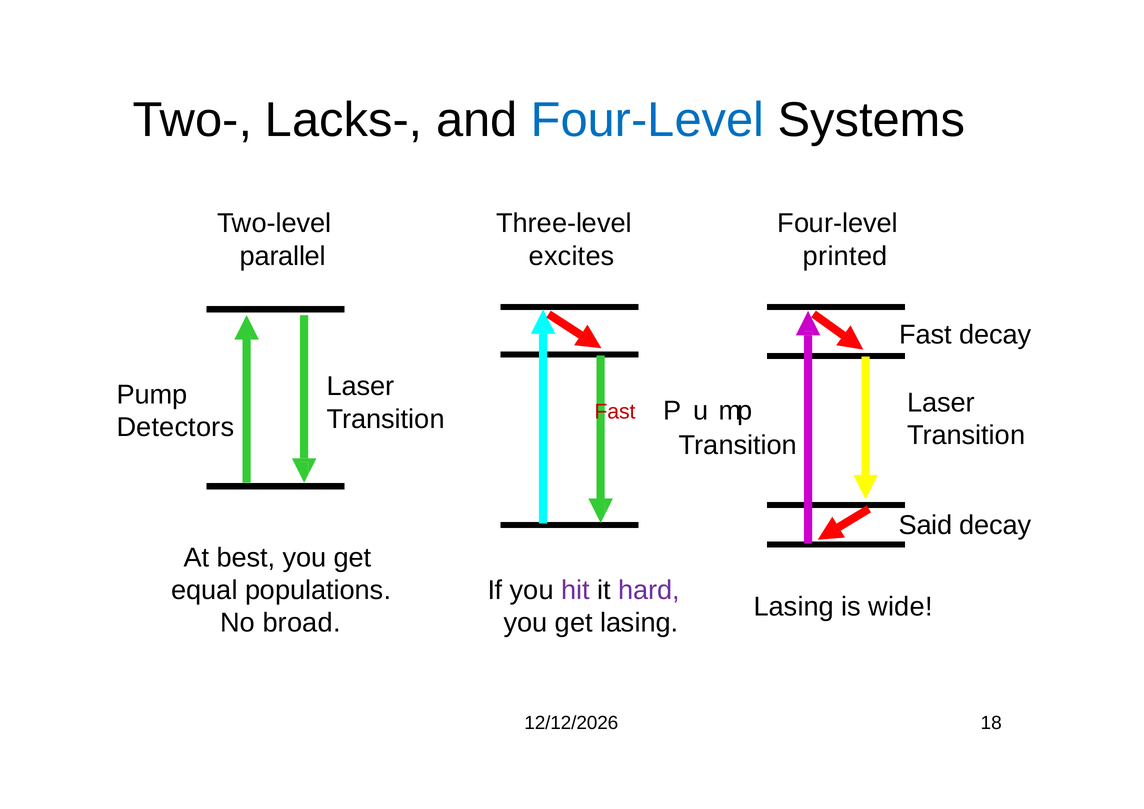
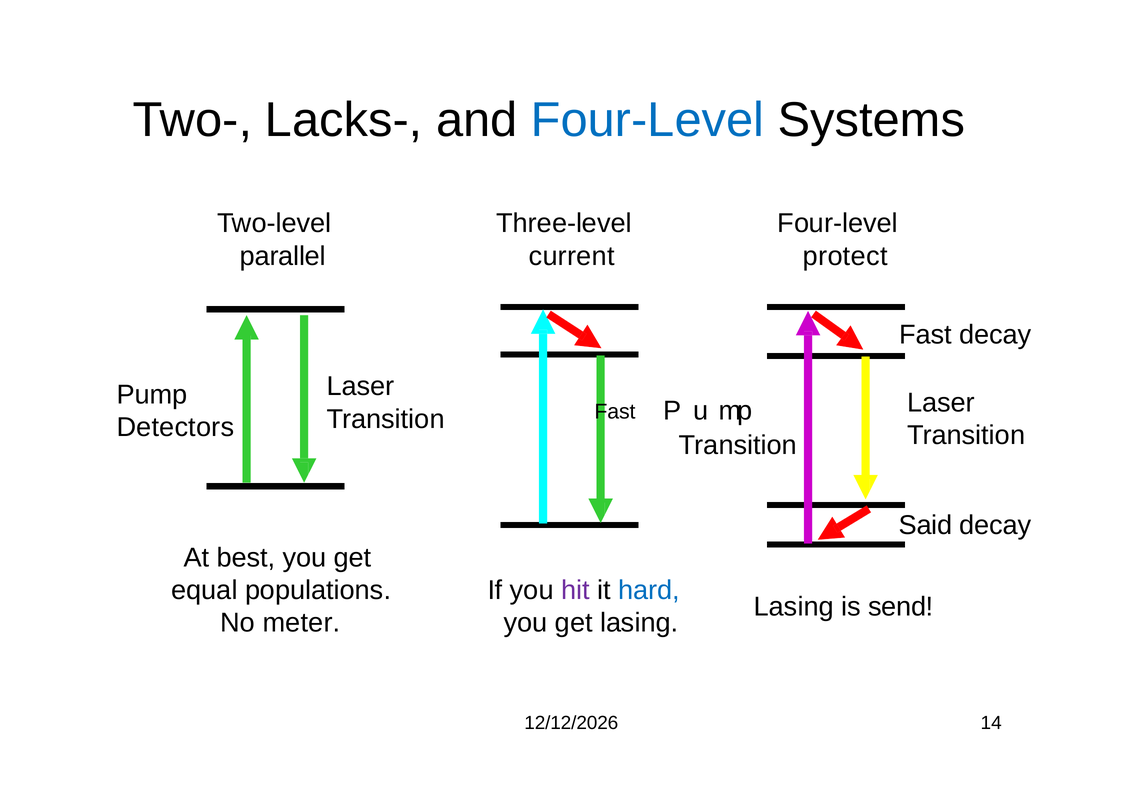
excites: excites -> current (572, 256)
printed: printed -> protect (845, 256)
Fast colour: red -> black (615, 412)
hard colour: purple -> blue (649, 590)
wide: wide -> send (901, 607)
broad: broad -> meter (302, 623)
18: 18 -> 14 (991, 723)
